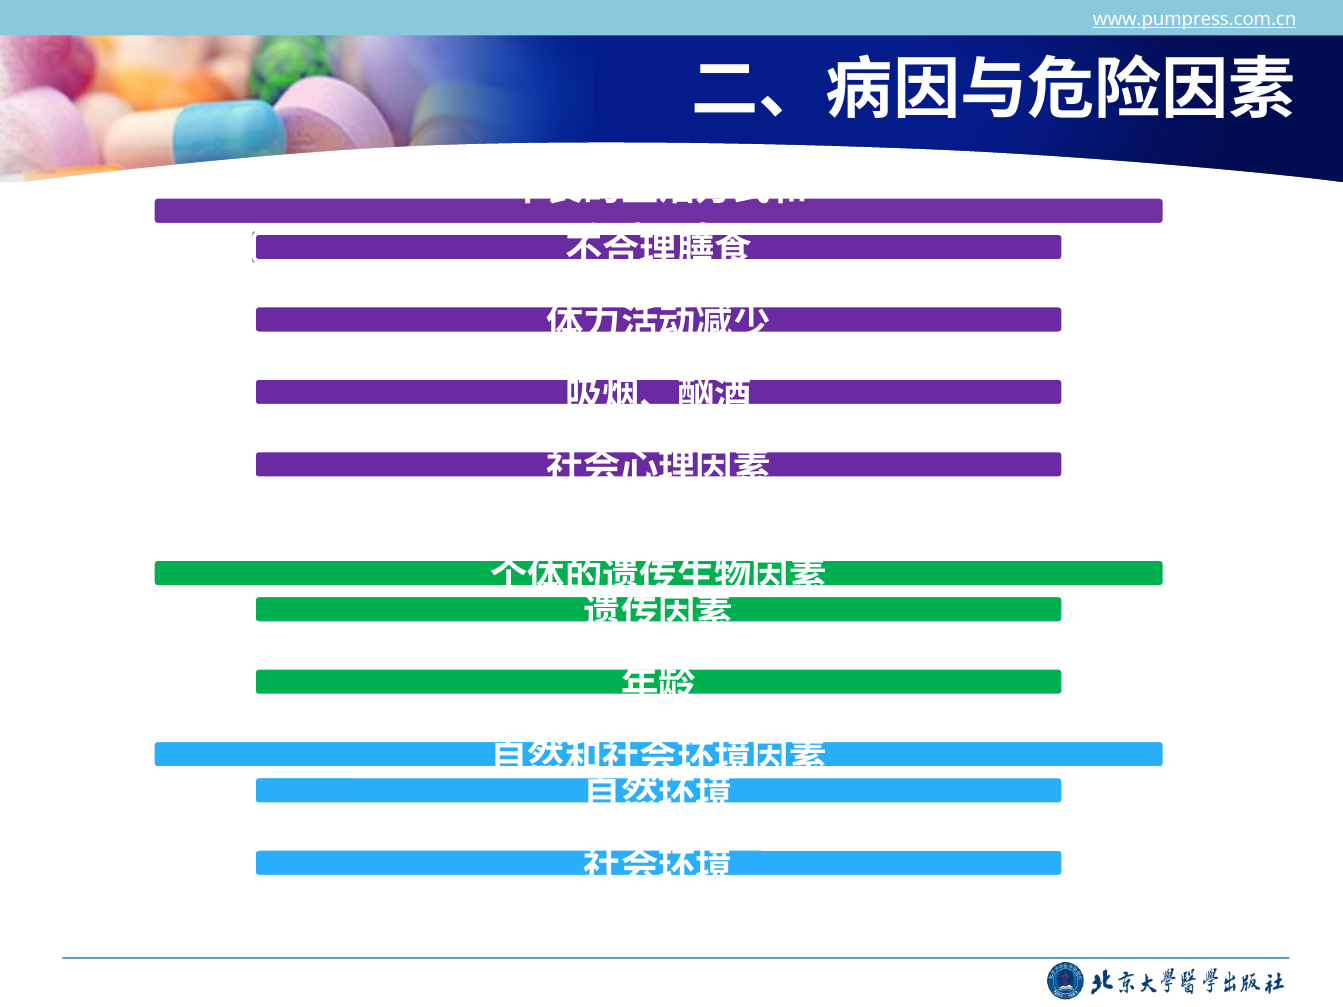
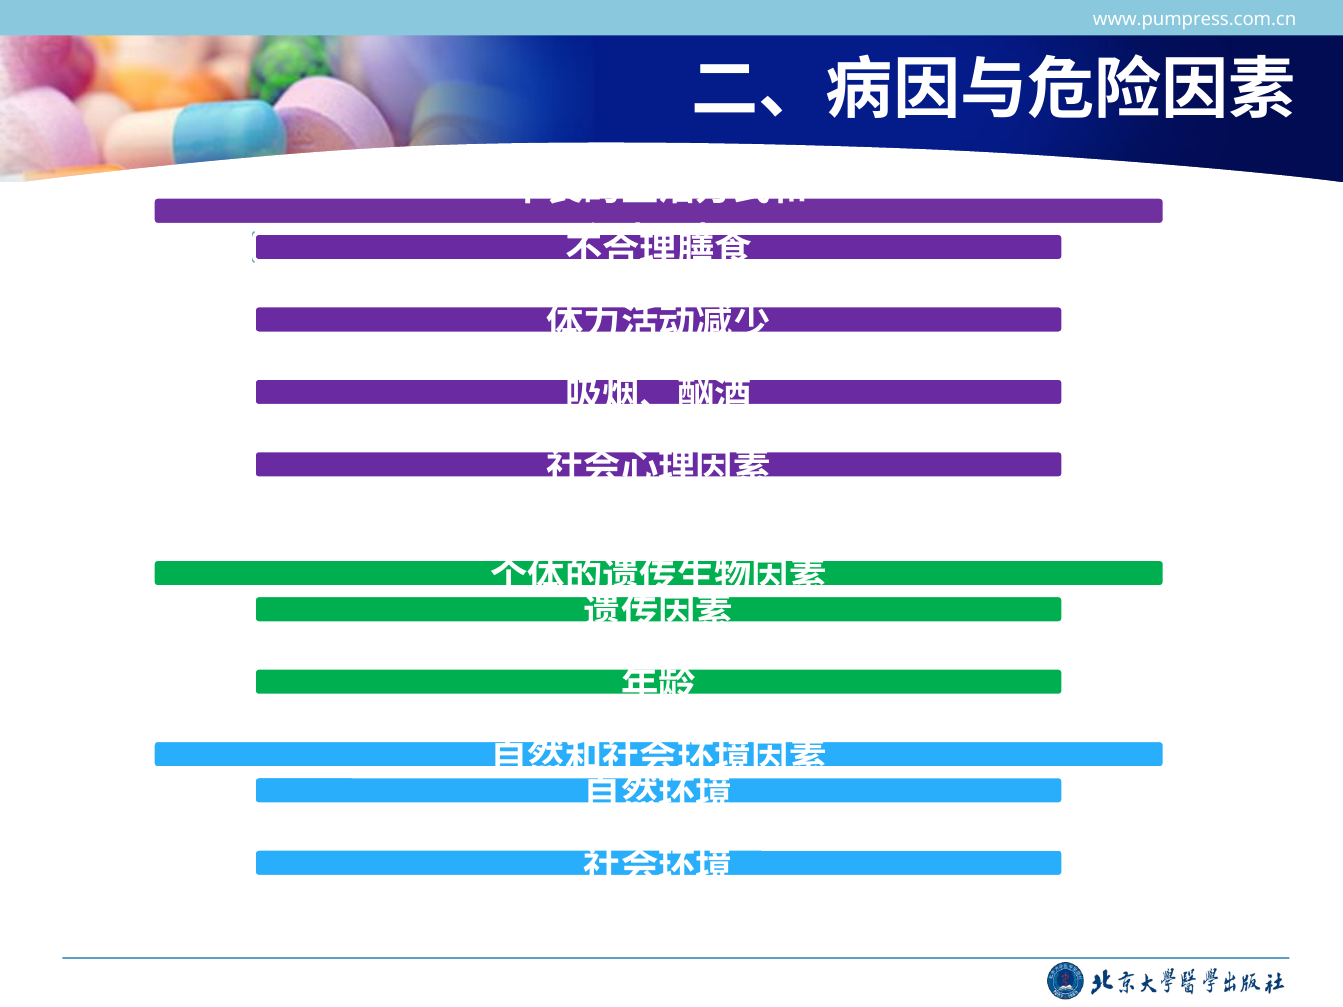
www.pumpress.com.cn underline: present -> none (1195, 19)
